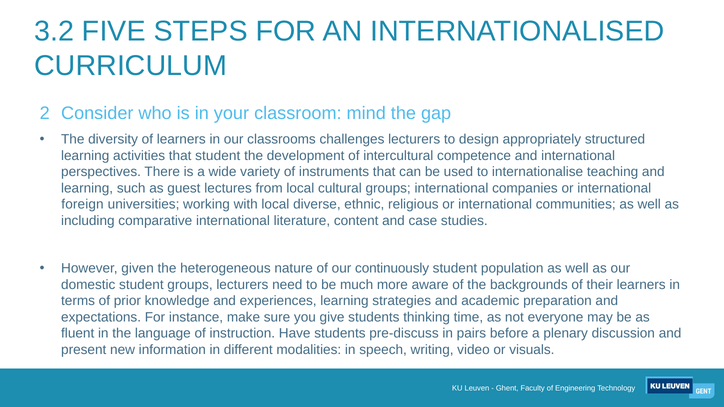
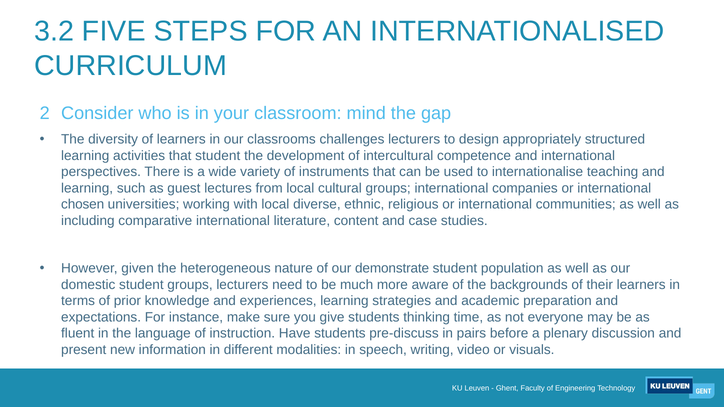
foreign: foreign -> chosen (83, 205)
continuously: continuously -> demonstrate (392, 269)
